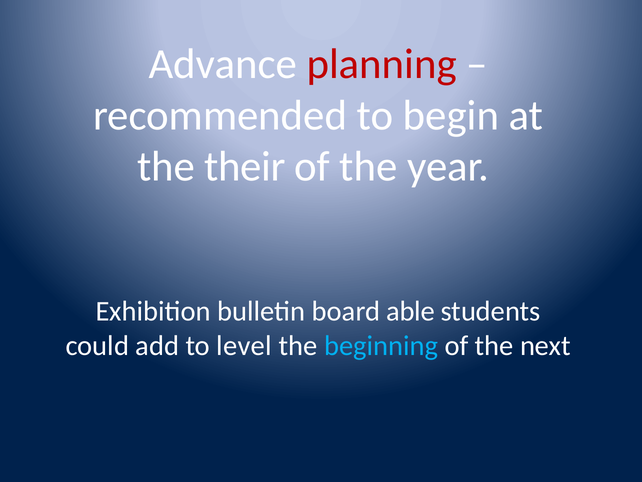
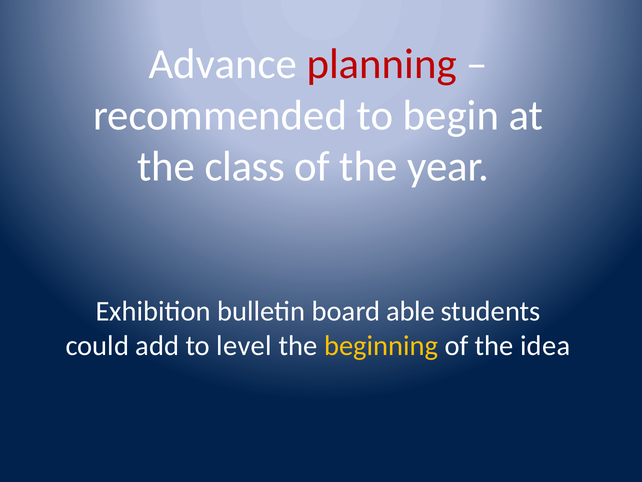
their: their -> class (245, 167)
beginning colour: light blue -> yellow (381, 345)
next: next -> idea (545, 345)
